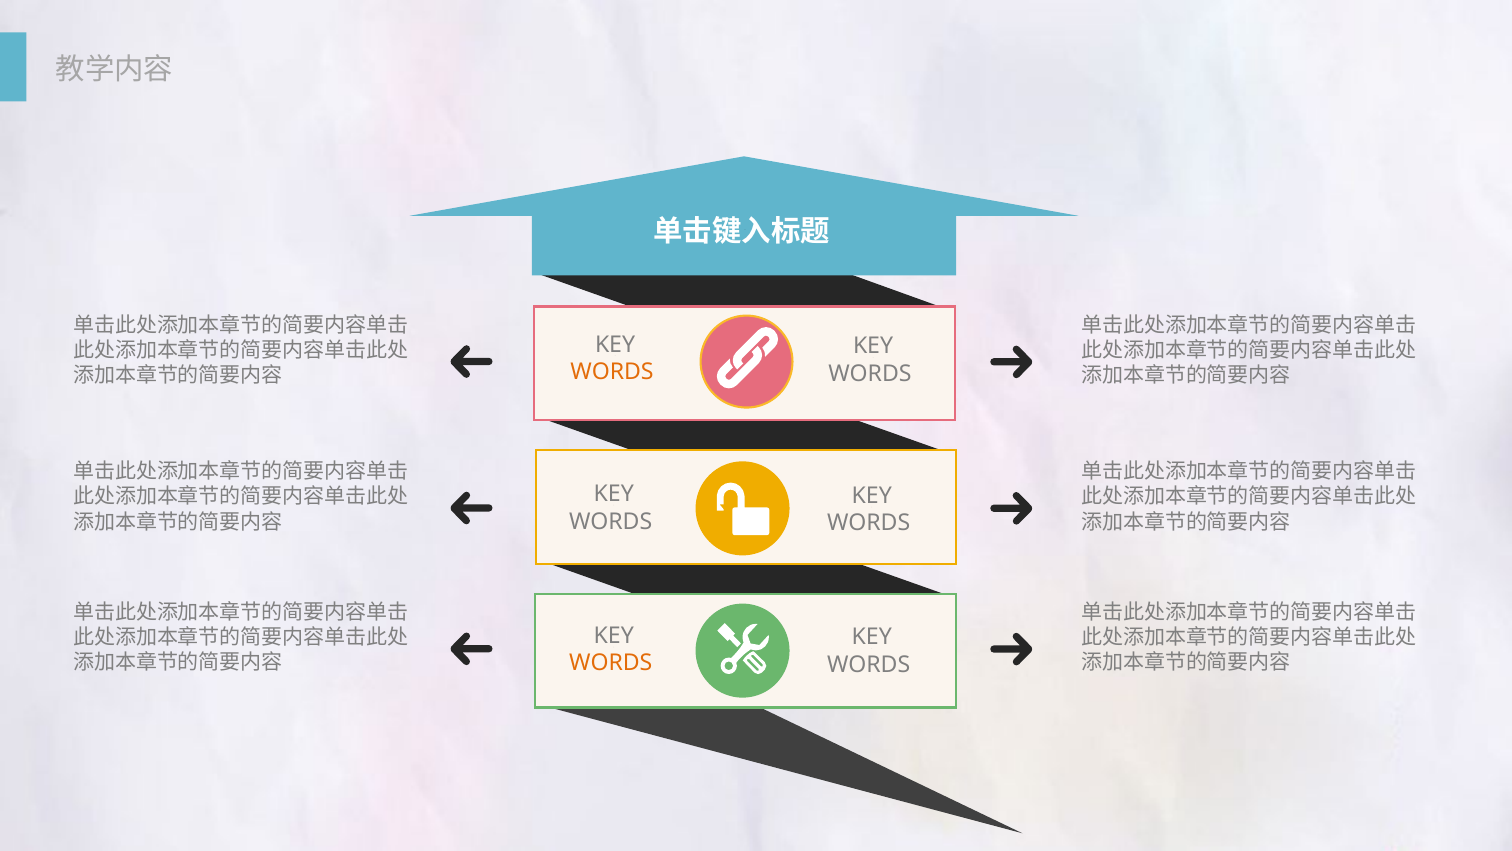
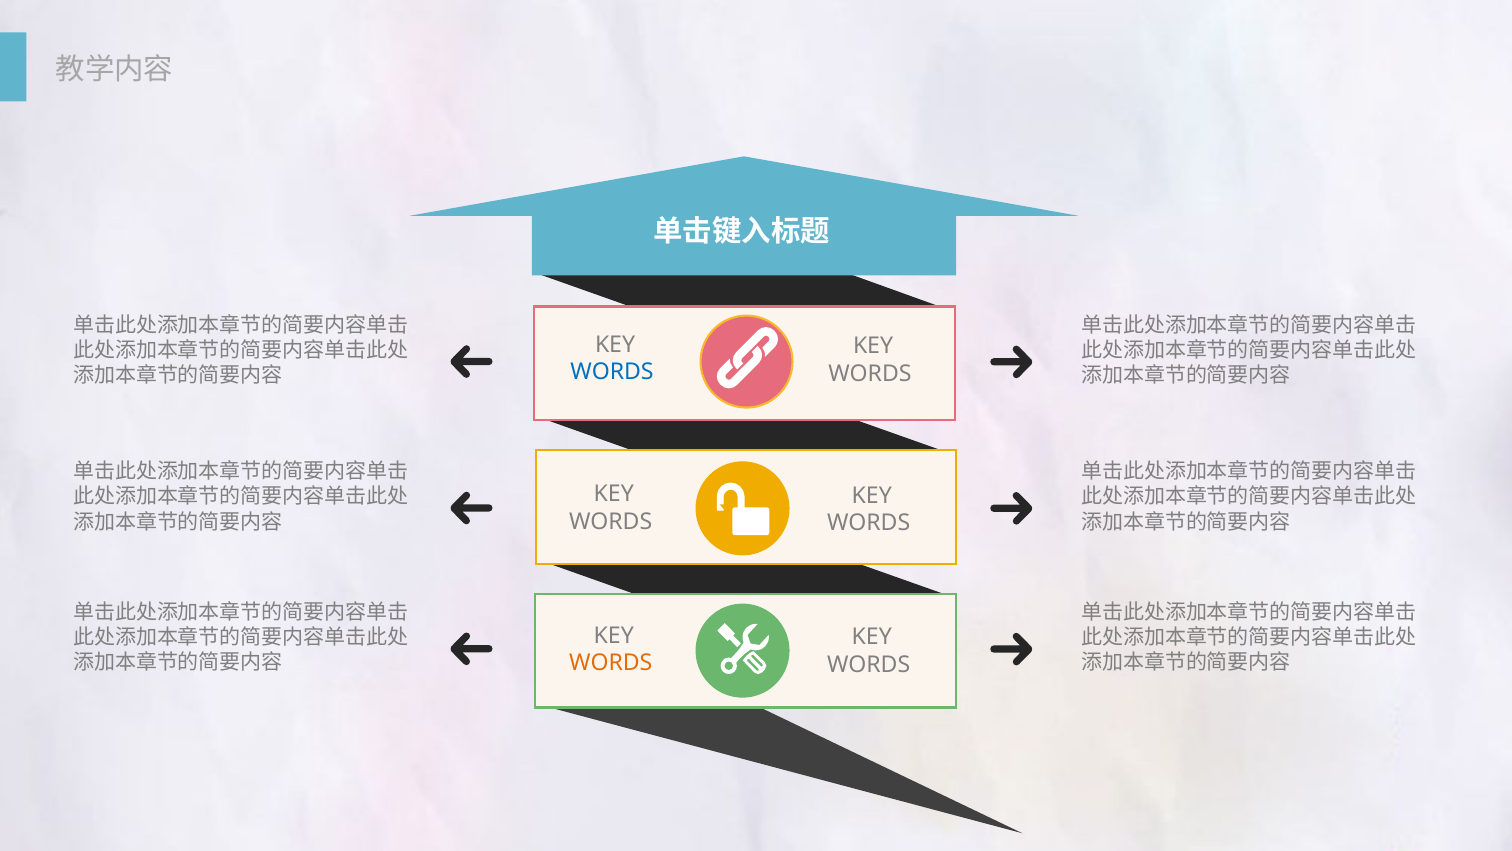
WORDS colour: orange -> blue (612, 372)
